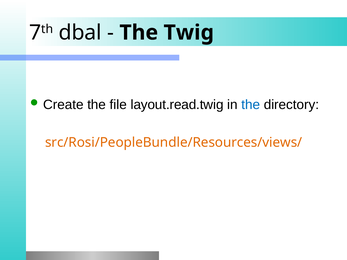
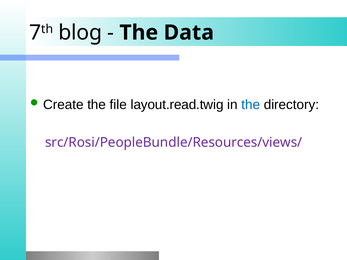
dbal: dbal -> blog (80, 33)
Twig: Twig -> Data (189, 33)
src/Rosi/PeopleBundle/Resources/views/ colour: orange -> purple (174, 143)
